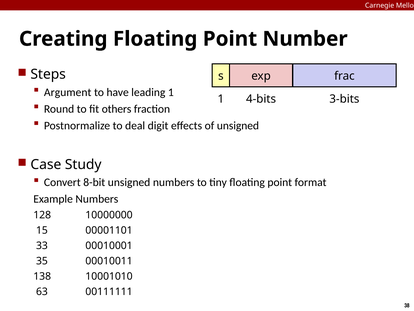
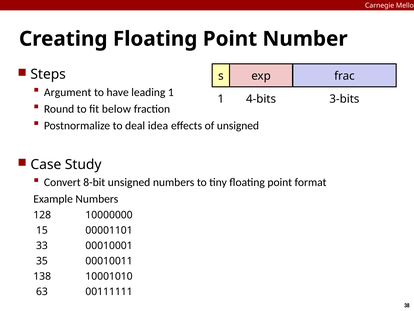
others: others -> below (116, 109)
digit: digit -> idea (158, 125)
